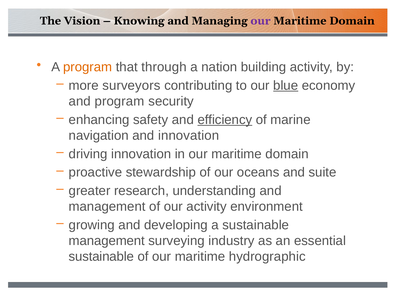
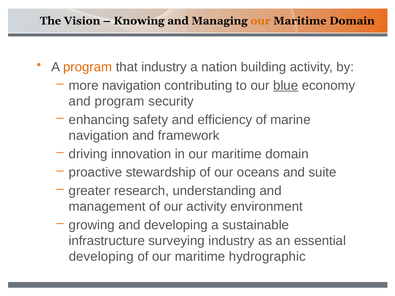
our colour: purple -> orange (261, 21)
that through: through -> industry (164, 67)
more surveyors: surveyors -> navigation (132, 86)
efficiency underline: present -> none (225, 120)
and innovation: innovation -> framework (189, 136)
management: management -> infrastructure (107, 241)
sustainable: sustainable -> developing (101, 257)
